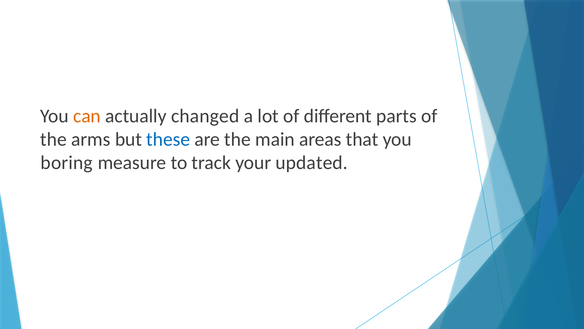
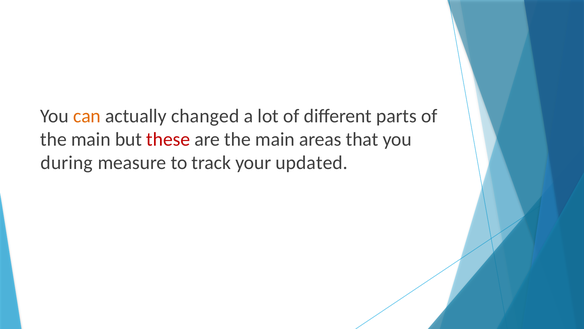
arms: arms -> main (91, 139)
these colour: blue -> red (168, 139)
boring: boring -> during (67, 163)
